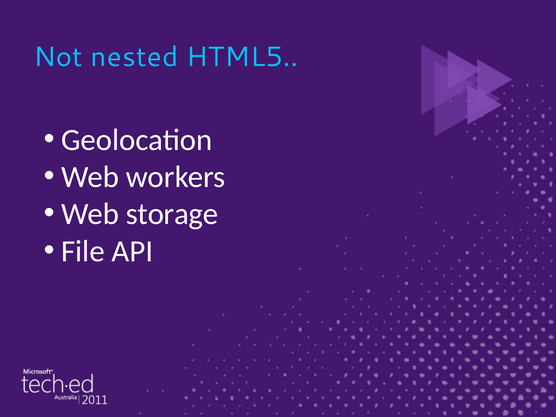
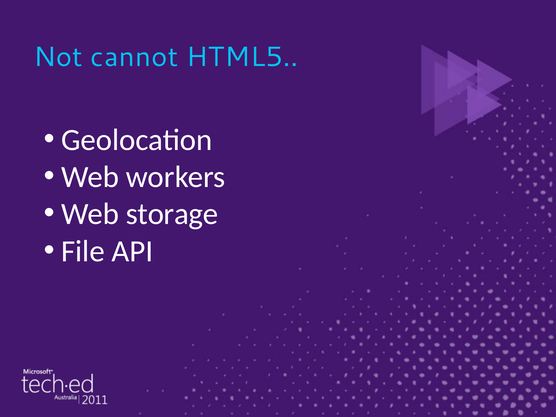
nested: nested -> cannot (134, 57)
